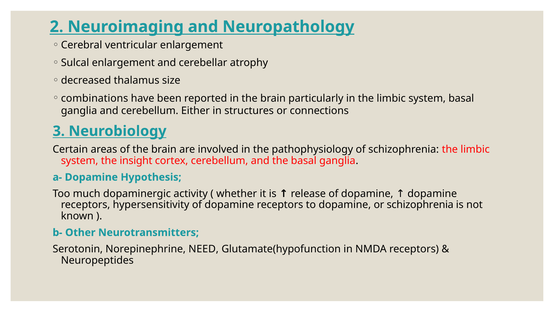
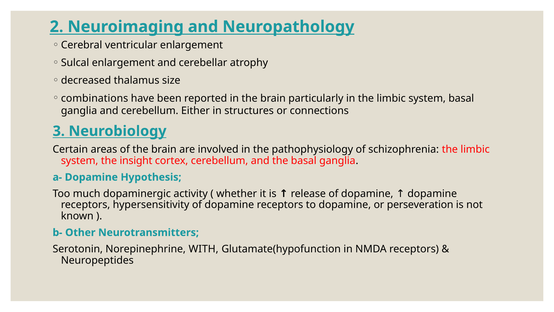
or schizophrenia: schizophrenia -> perseveration (420, 205)
NEED: NEED -> WITH (204, 249)
